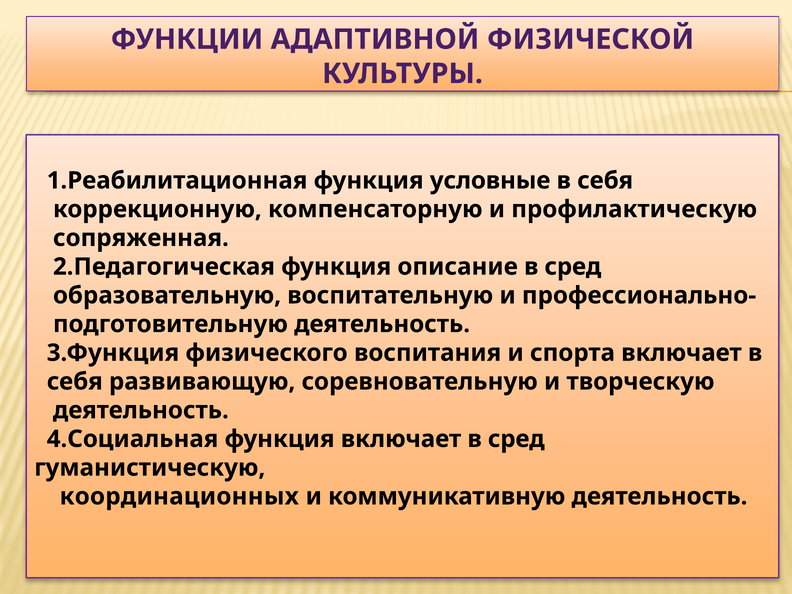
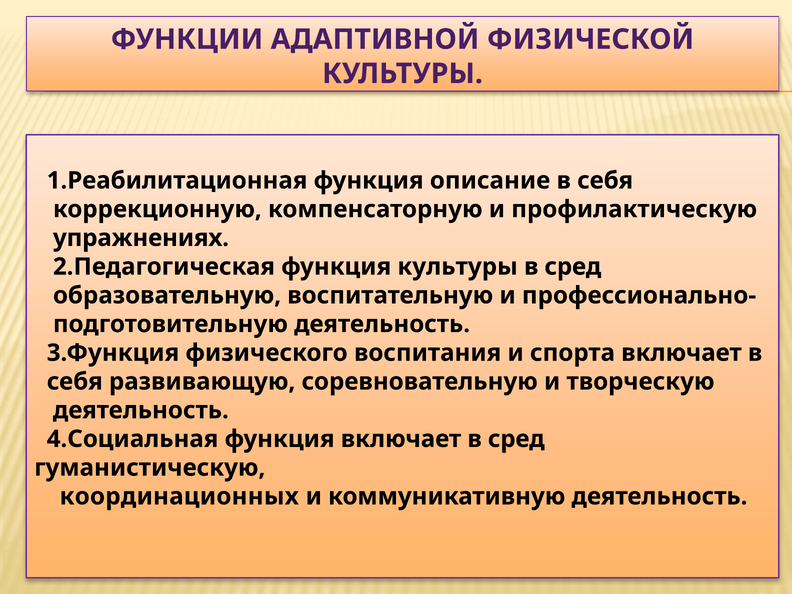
условные: условные -> описание (490, 181)
сопряженная: сопряженная -> упражнениях (141, 238)
функция описание: описание -> культуры (458, 267)
